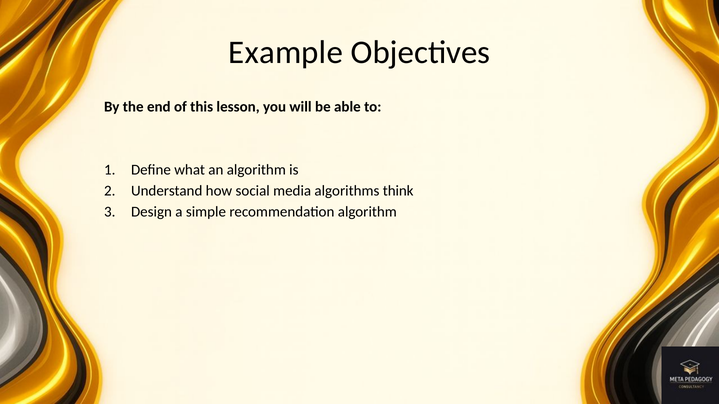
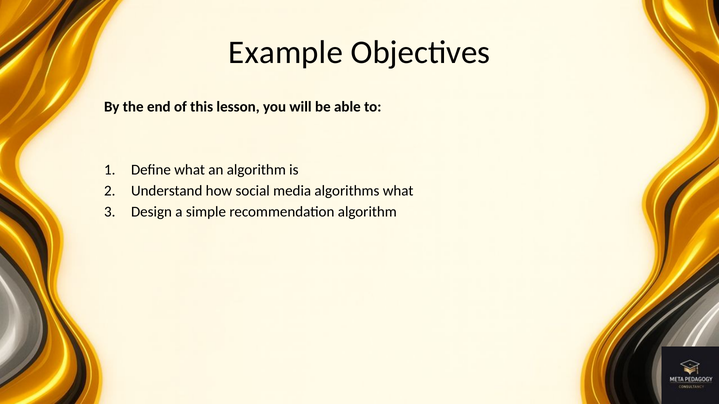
algorithms think: think -> what (398, 191)
